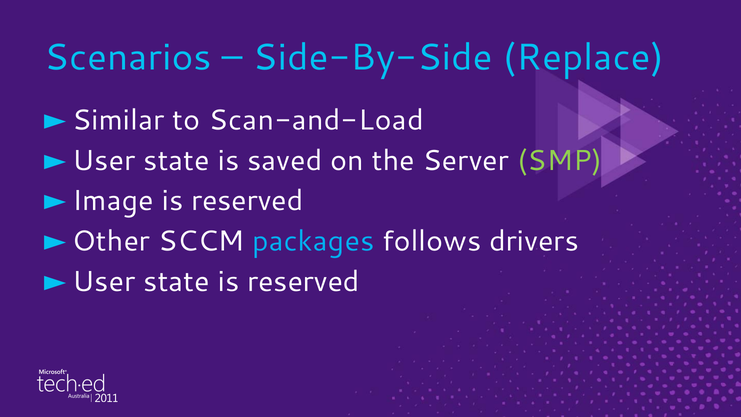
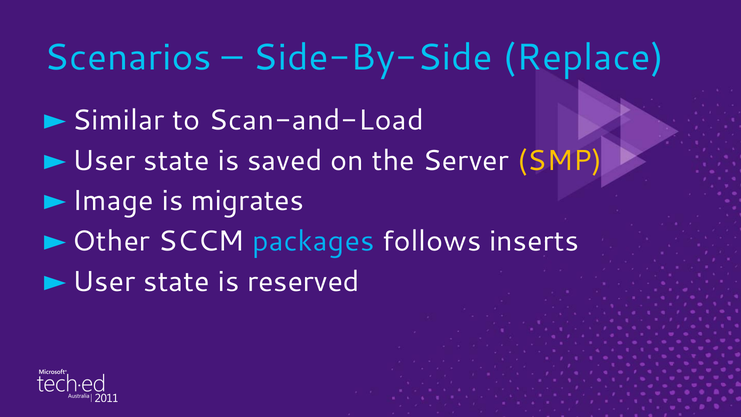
SMP colour: light green -> yellow (560, 161)
reserved: reserved -> migrates (247, 201)
drivers: drivers -> inserts (534, 241)
